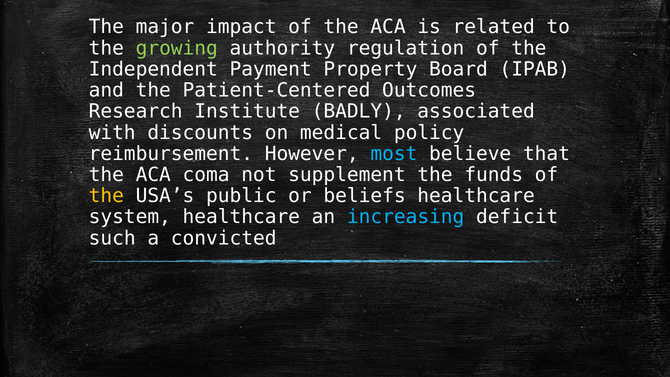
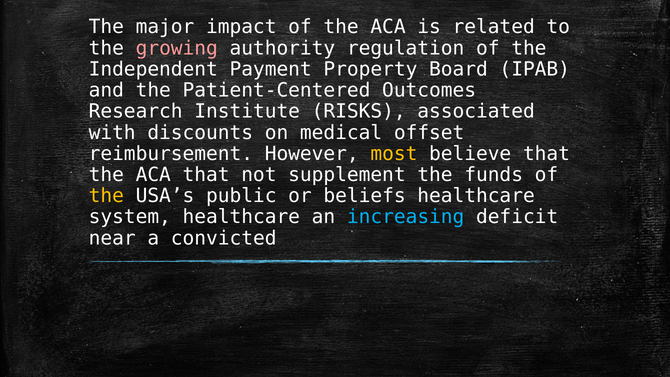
growing colour: light green -> pink (177, 48)
BADLY: BADLY -> RISKS (359, 111)
policy: policy -> offset (429, 133)
most colour: light blue -> yellow (394, 154)
ACA coma: coma -> that (206, 175)
such: such -> near (112, 238)
